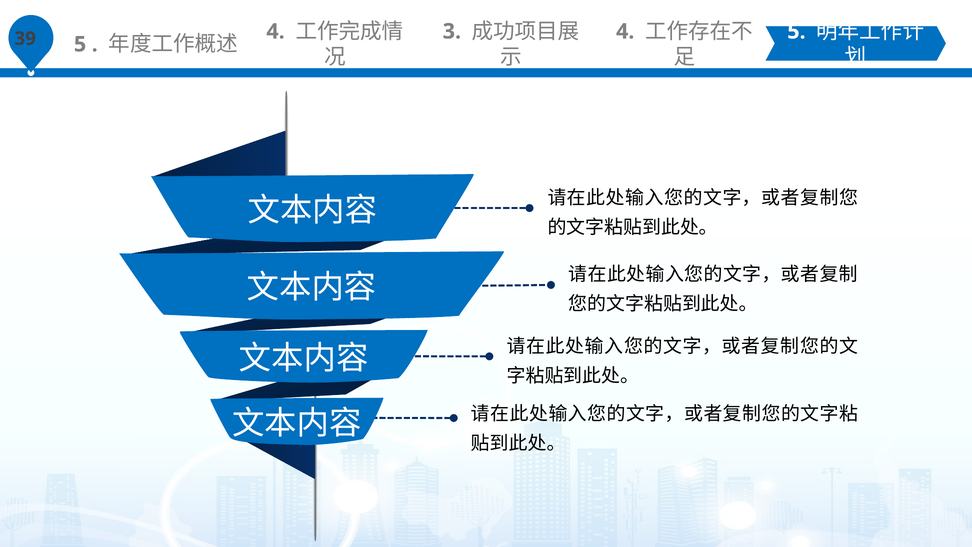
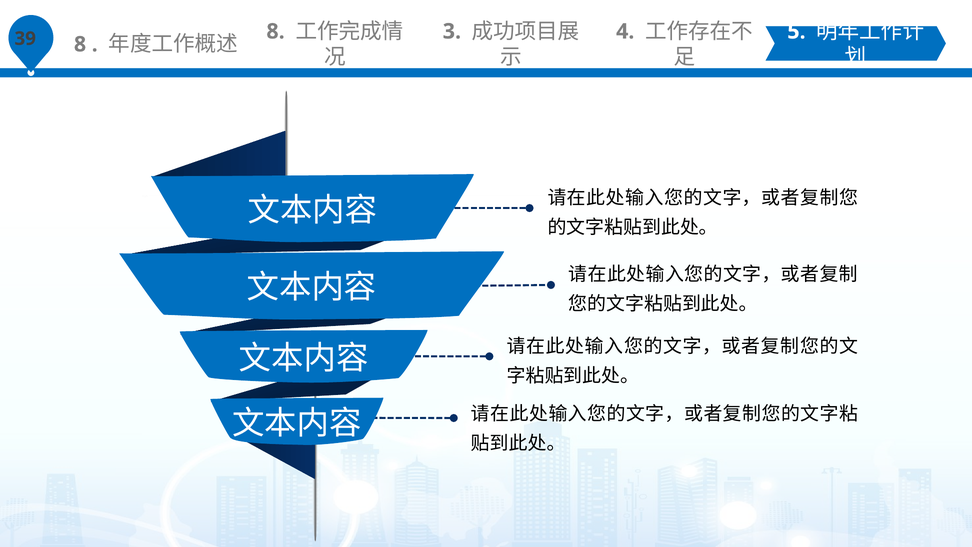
5: 5 -> 8 (80, 44)
4: 4 -> 8 (276, 31)
